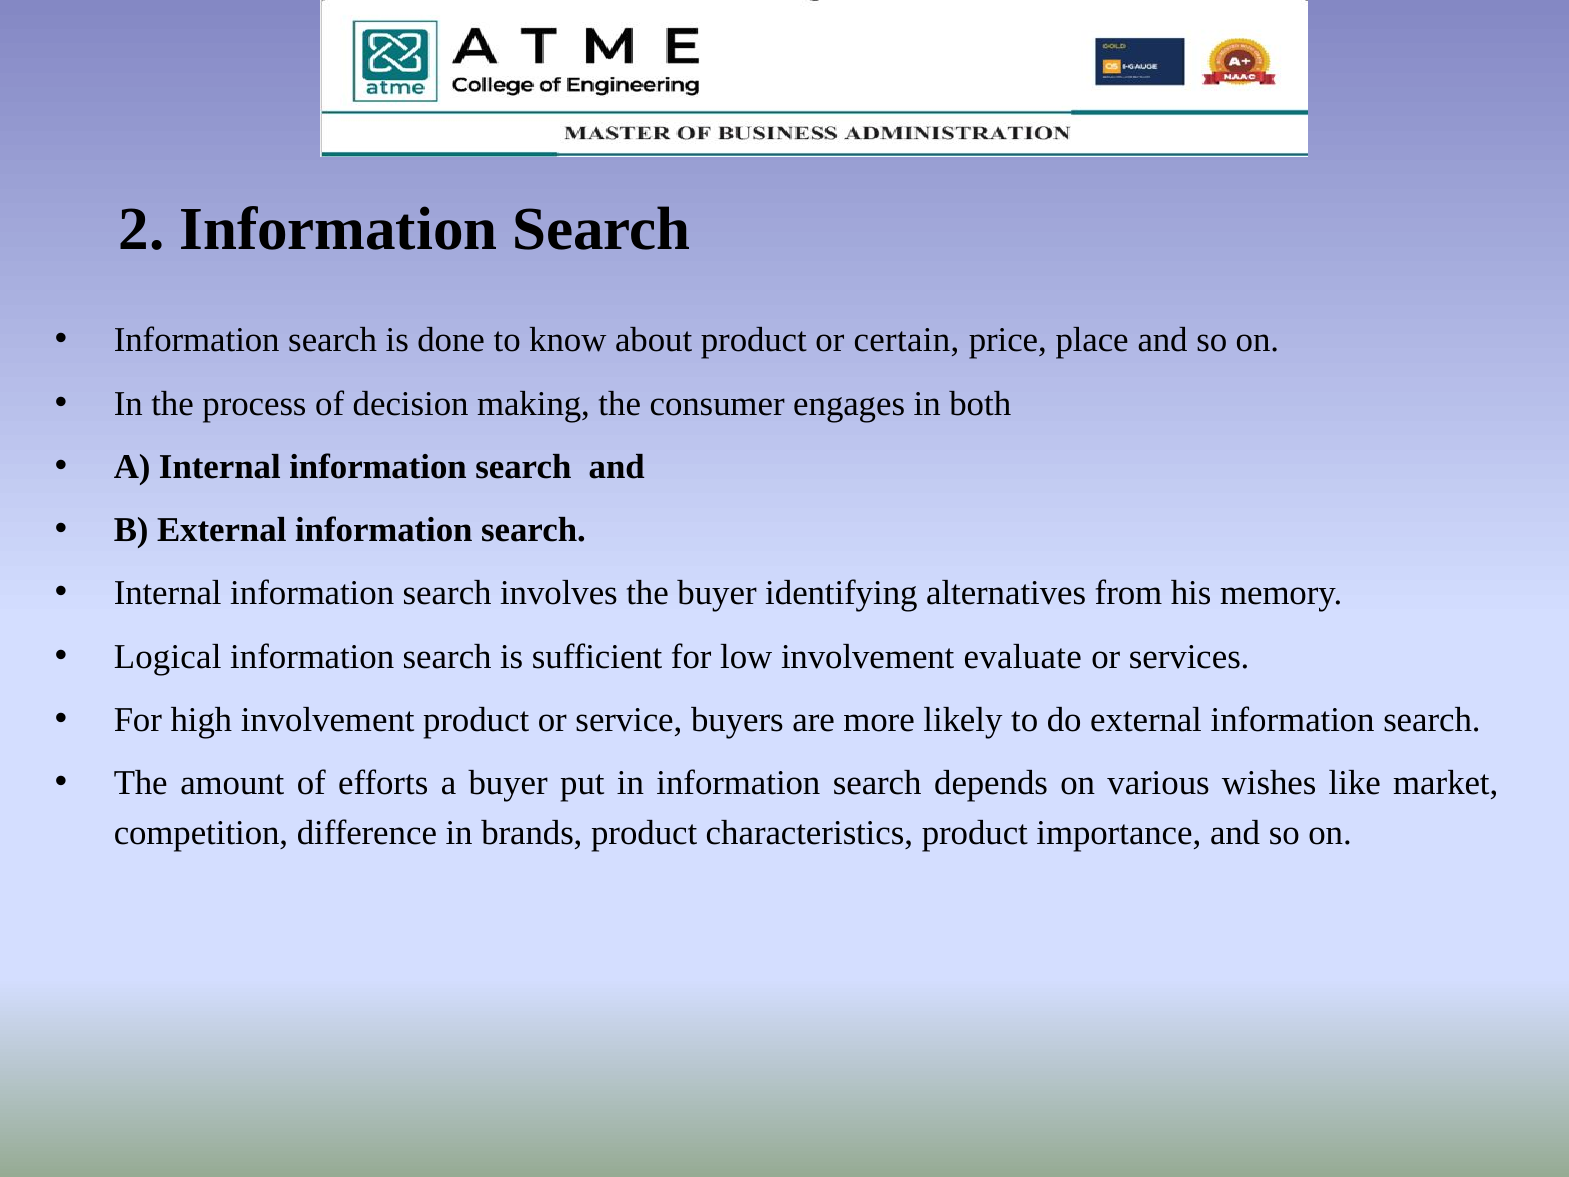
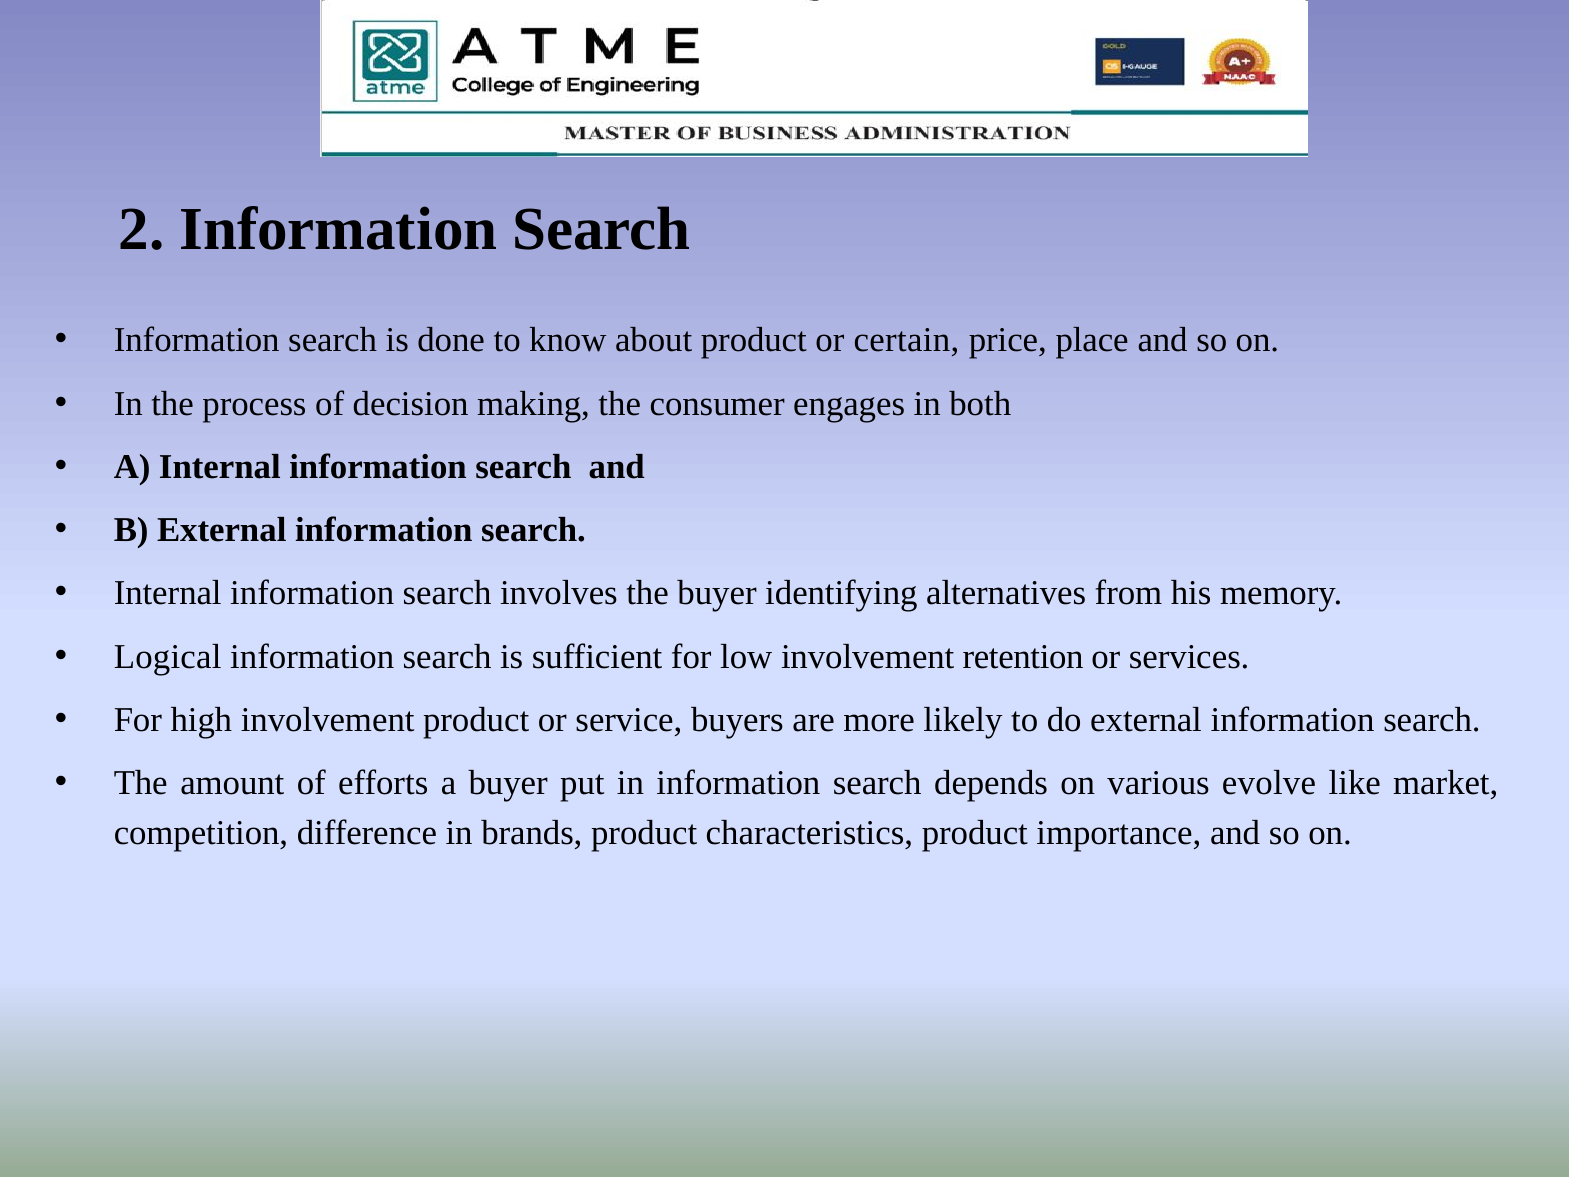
evaluate: evaluate -> retention (1023, 657)
wishes: wishes -> evolve (1269, 783)
